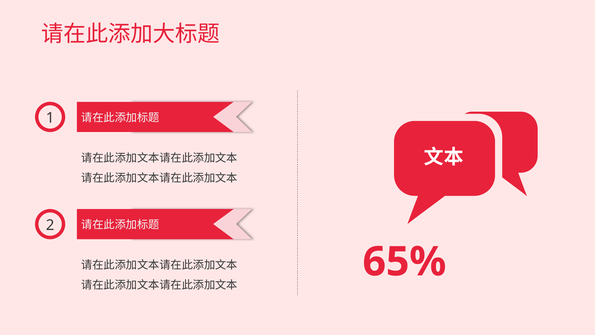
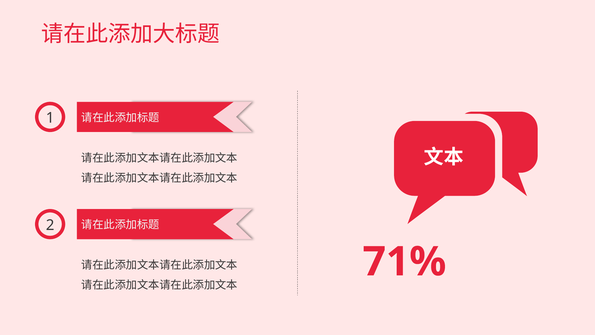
65%: 65% -> 71% (404, 262)
